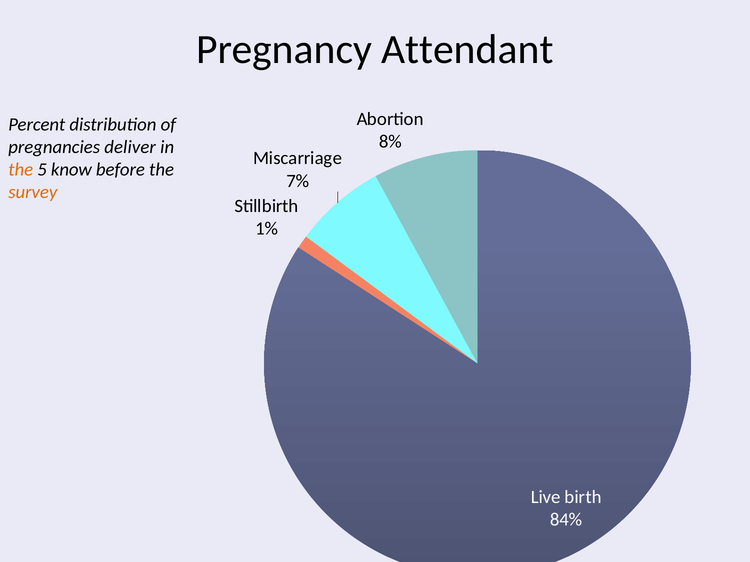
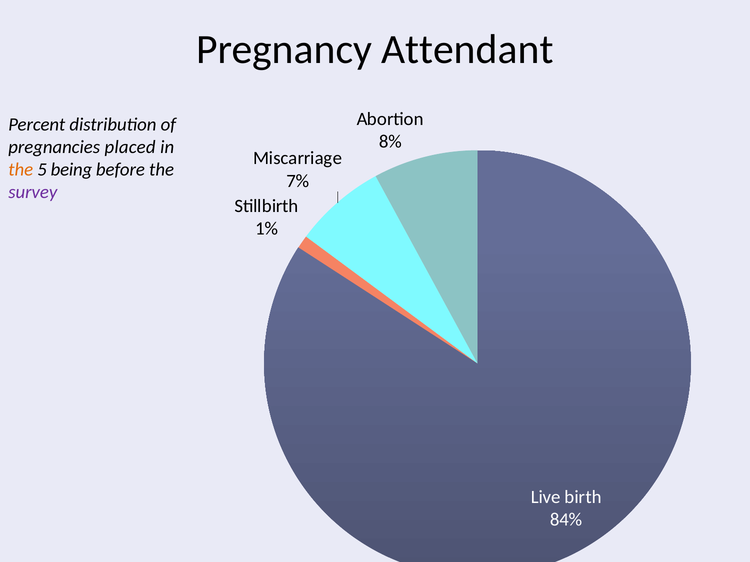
deliver: deliver -> placed (130, 147)
know: know -> being (71, 170)
survey colour: orange -> purple (33, 192)
